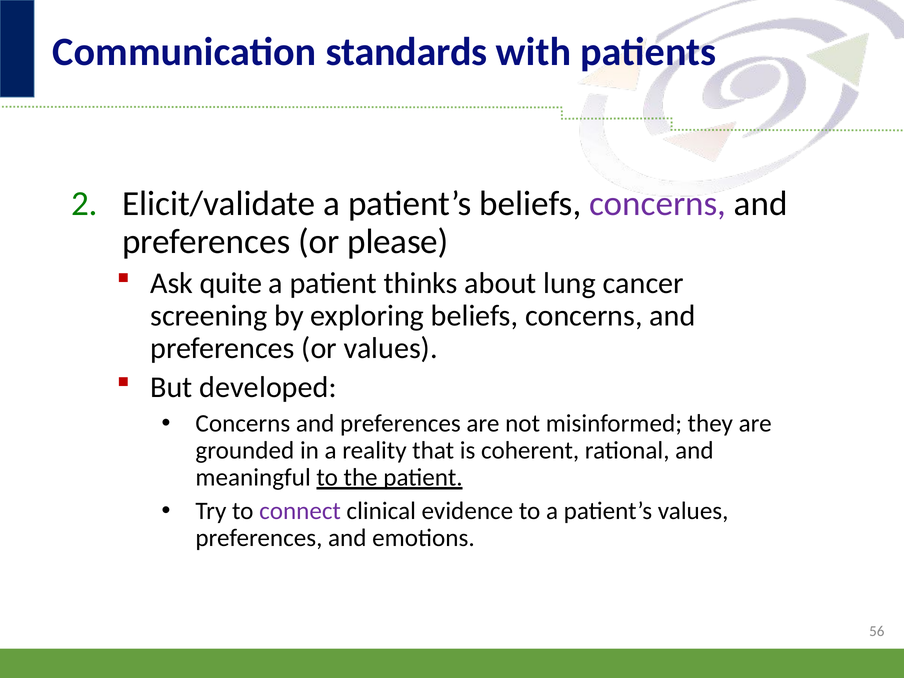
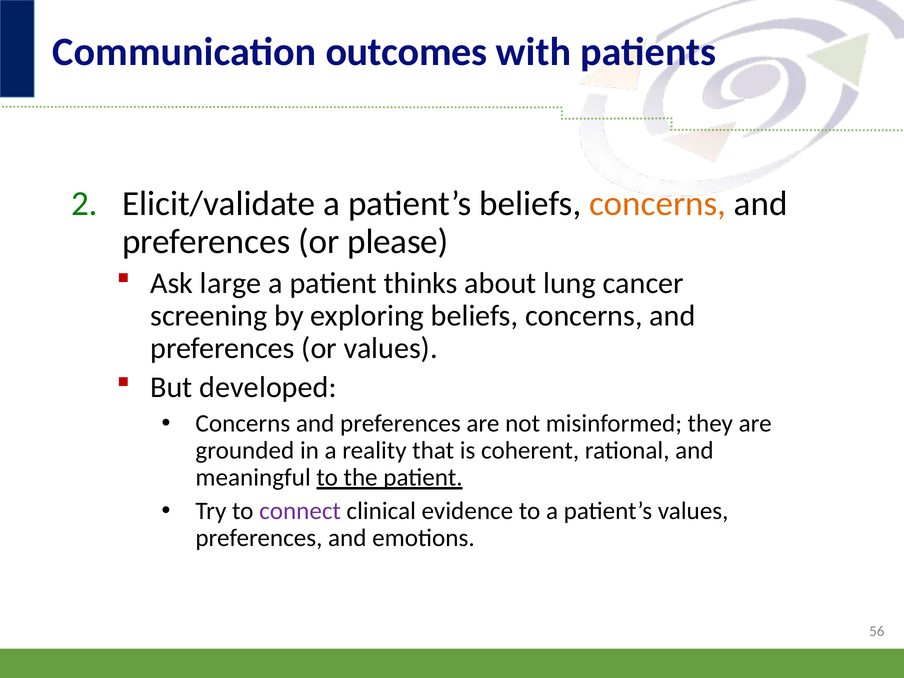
standards: standards -> outcomes (406, 52)
concerns colour: purple -> orange (658, 204)
quite: quite -> large (231, 283)
